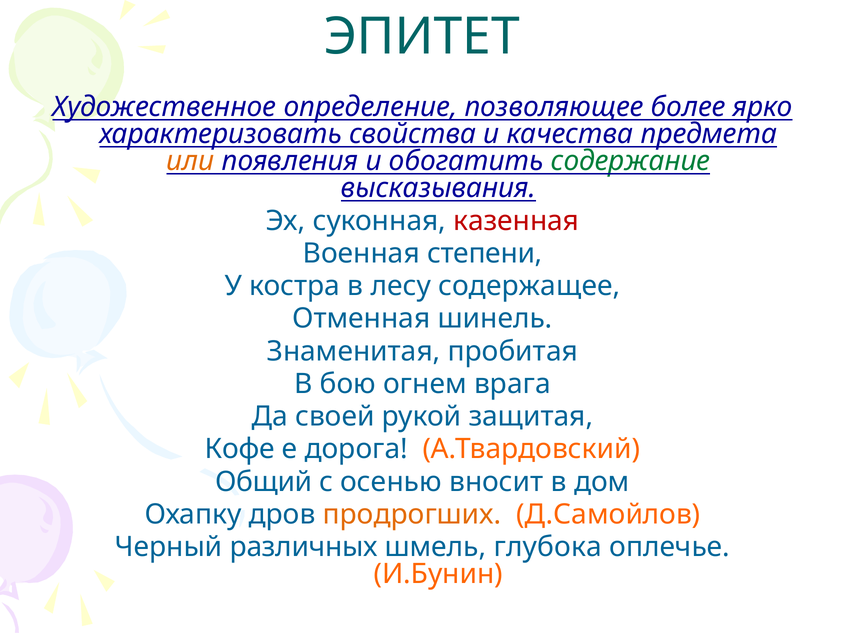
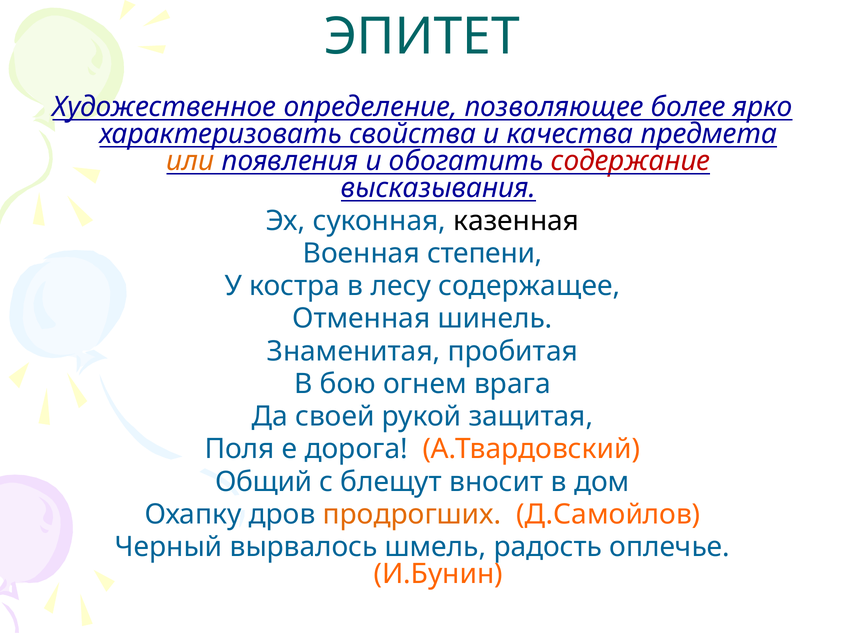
содержание colour: green -> red (631, 161)
казенная colour: red -> black (516, 221)
Кофе: Кофе -> Поля (240, 450)
осенью: осенью -> блещут (391, 482)
различных: различных -> вырвалось (304, 548)
глубока: глубока -> радость (548, 548)
